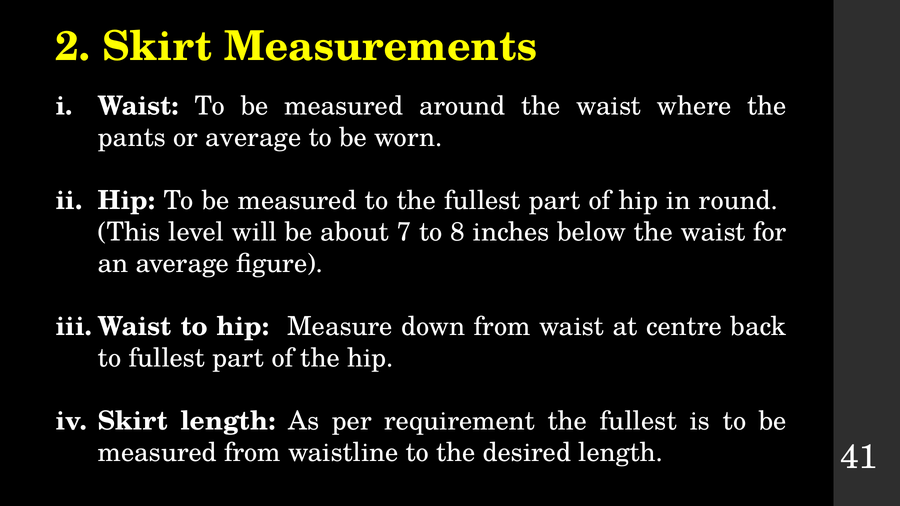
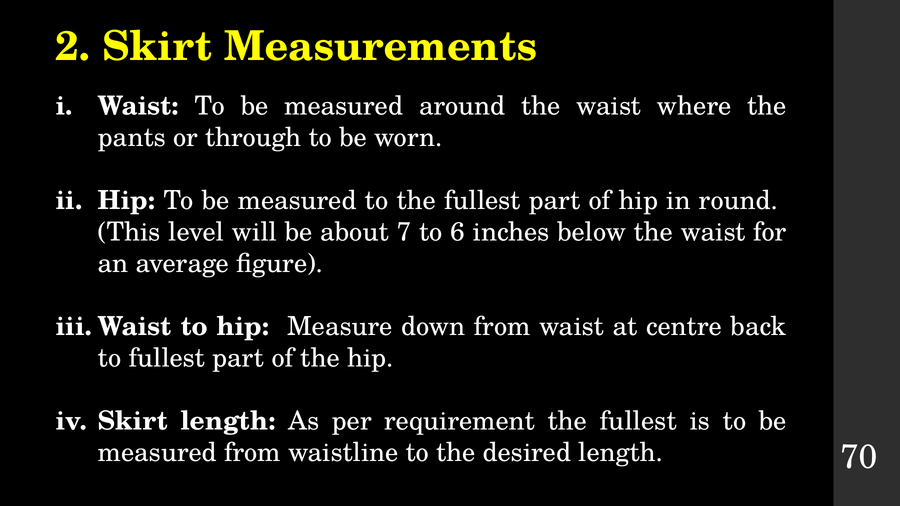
or average: average -> through (253, 137)
8: 8 -> 6 (458, 232)
41: 41 -> 70 (859, 457)
